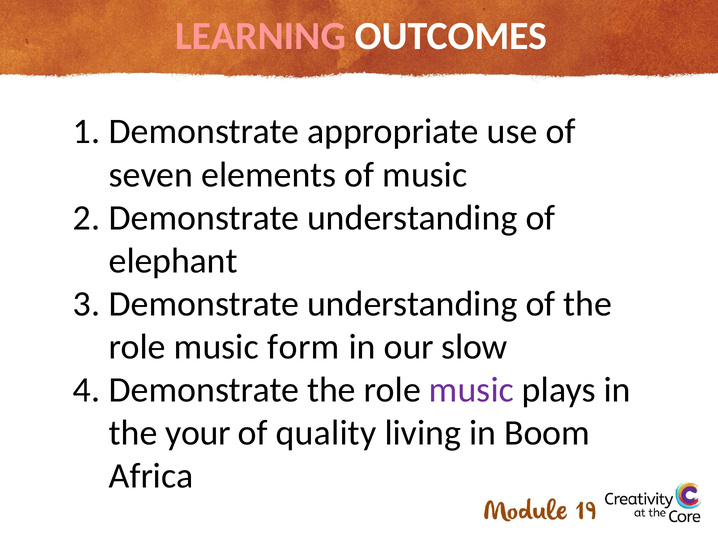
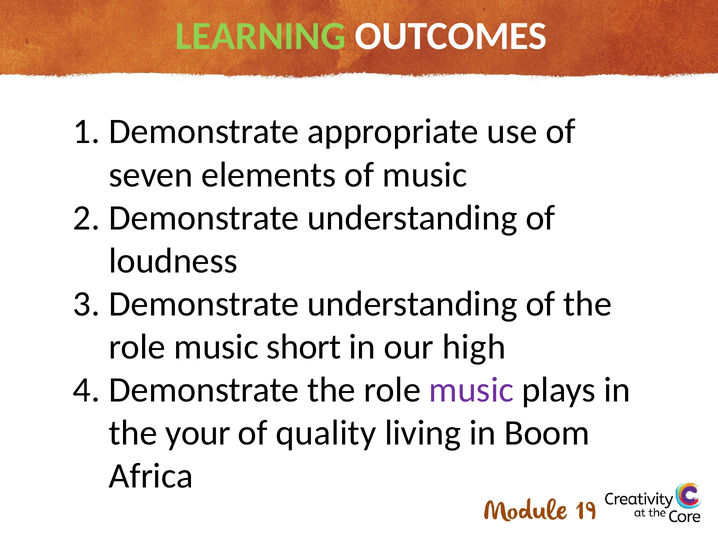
LEARNING colour: pink -> light green (261, 36)
elephant: elephant -> loudness (173, 261)
form: form -> short (304, 347)
slow: slow -> high (474, 347)
